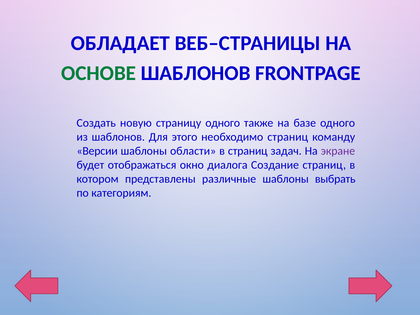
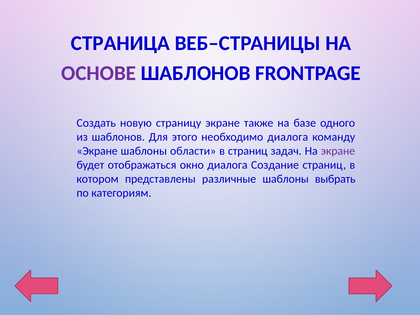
ОБЛАДАЕТ: ОБЛАДАЕТ -> СТРАНИЦА (120, 43)
ОСНОВЕ colour: green -> purple (99, 73)
страницу одного: одного -> экране (223, 123)
необходимо страниц: страниц -> диалога (288, 137)
Версии: Версии -> Экране (97, 151)
